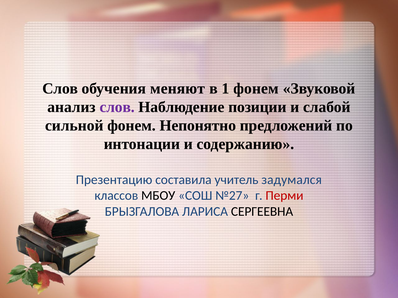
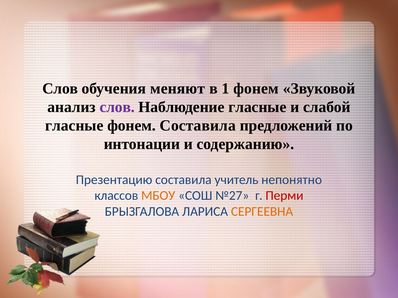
Наблюдение позиции: позиции -> гласные (257, 107)
сильной: сильной -> гласные (74, 126)
фонем Непонятно: Непонятно -> Составила (198, 126)
задумался: задумался -> непонятно (292, 180)
МБОУ colour: black -> orange (158, 196)
СЕРГЕЕВНА colour: black -> orange (262, 212)
